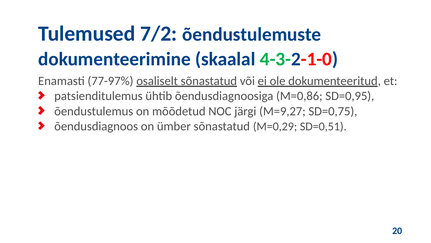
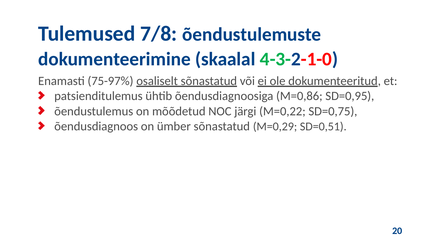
7/2: 7/2 -> 7/8 (159, 34)
77-97%: 77-97% -> 75-97% (110, 81)
M=9,27: M=9,27 -> M=0,22 (282, 111)
